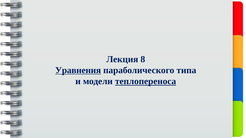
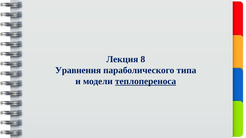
Уравнения underline: present -> none (78, 70)
